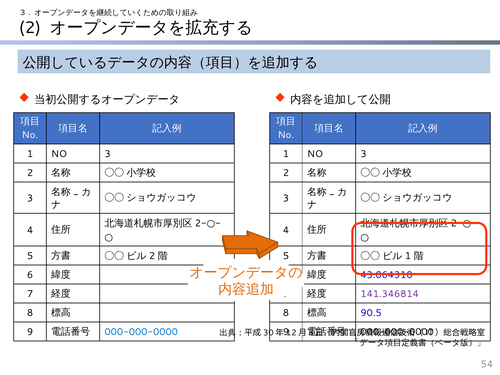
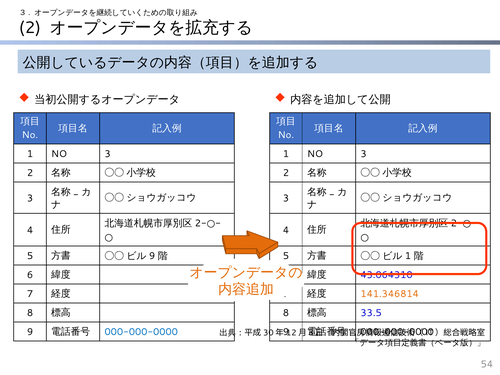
2: 2 -> 9 (152, 256)
141.346814 colour: purple -> orange (390, 294)
90.5: 90.5 -> 33.5 (371, 313)
